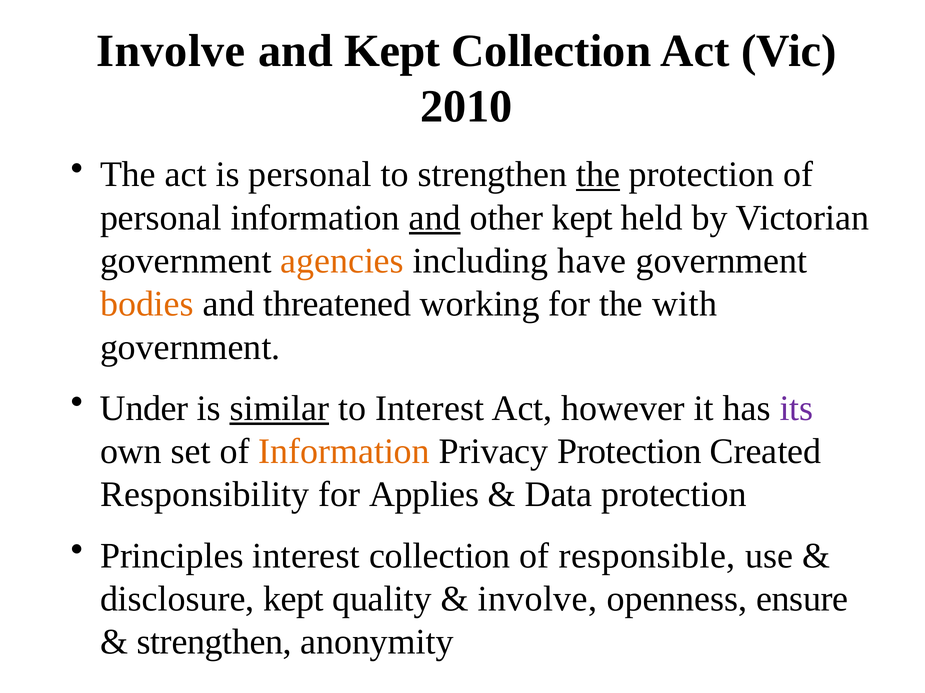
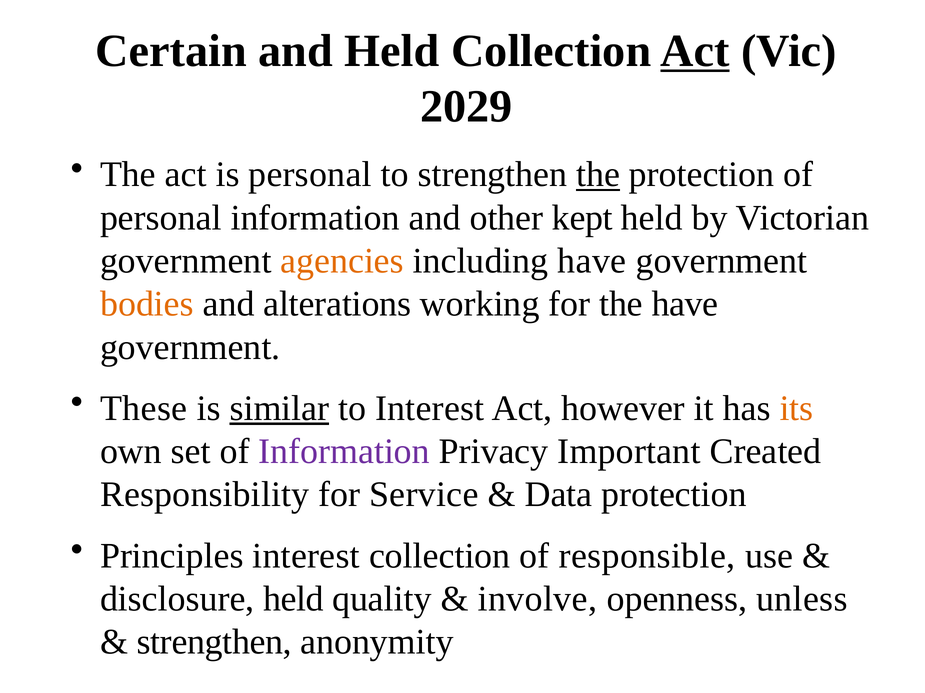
Involve: Involve -> Certain (171, 51)
and Kept: Kept -> Held (392, 51)
Act underline: none -> present (695, 51)
2010: 2010 -> 2029 (466, 106)
and underline: present -> none (435, 218)
threatened: threatened -> alterations (337, 304)
the with: with -> have (685, 304)
Under: Under -> These (144, 409)
its colour: purple -> orange (796, 409)
Information colour: orange -> purple (344, 452)
Privacy Protection: Protection -> Important (629, 452)
Applies: Applies -> Service (424, 495)
disclosure kept: kept -> held (293, 599)
ensure: ensure -> unless (802, 599)
